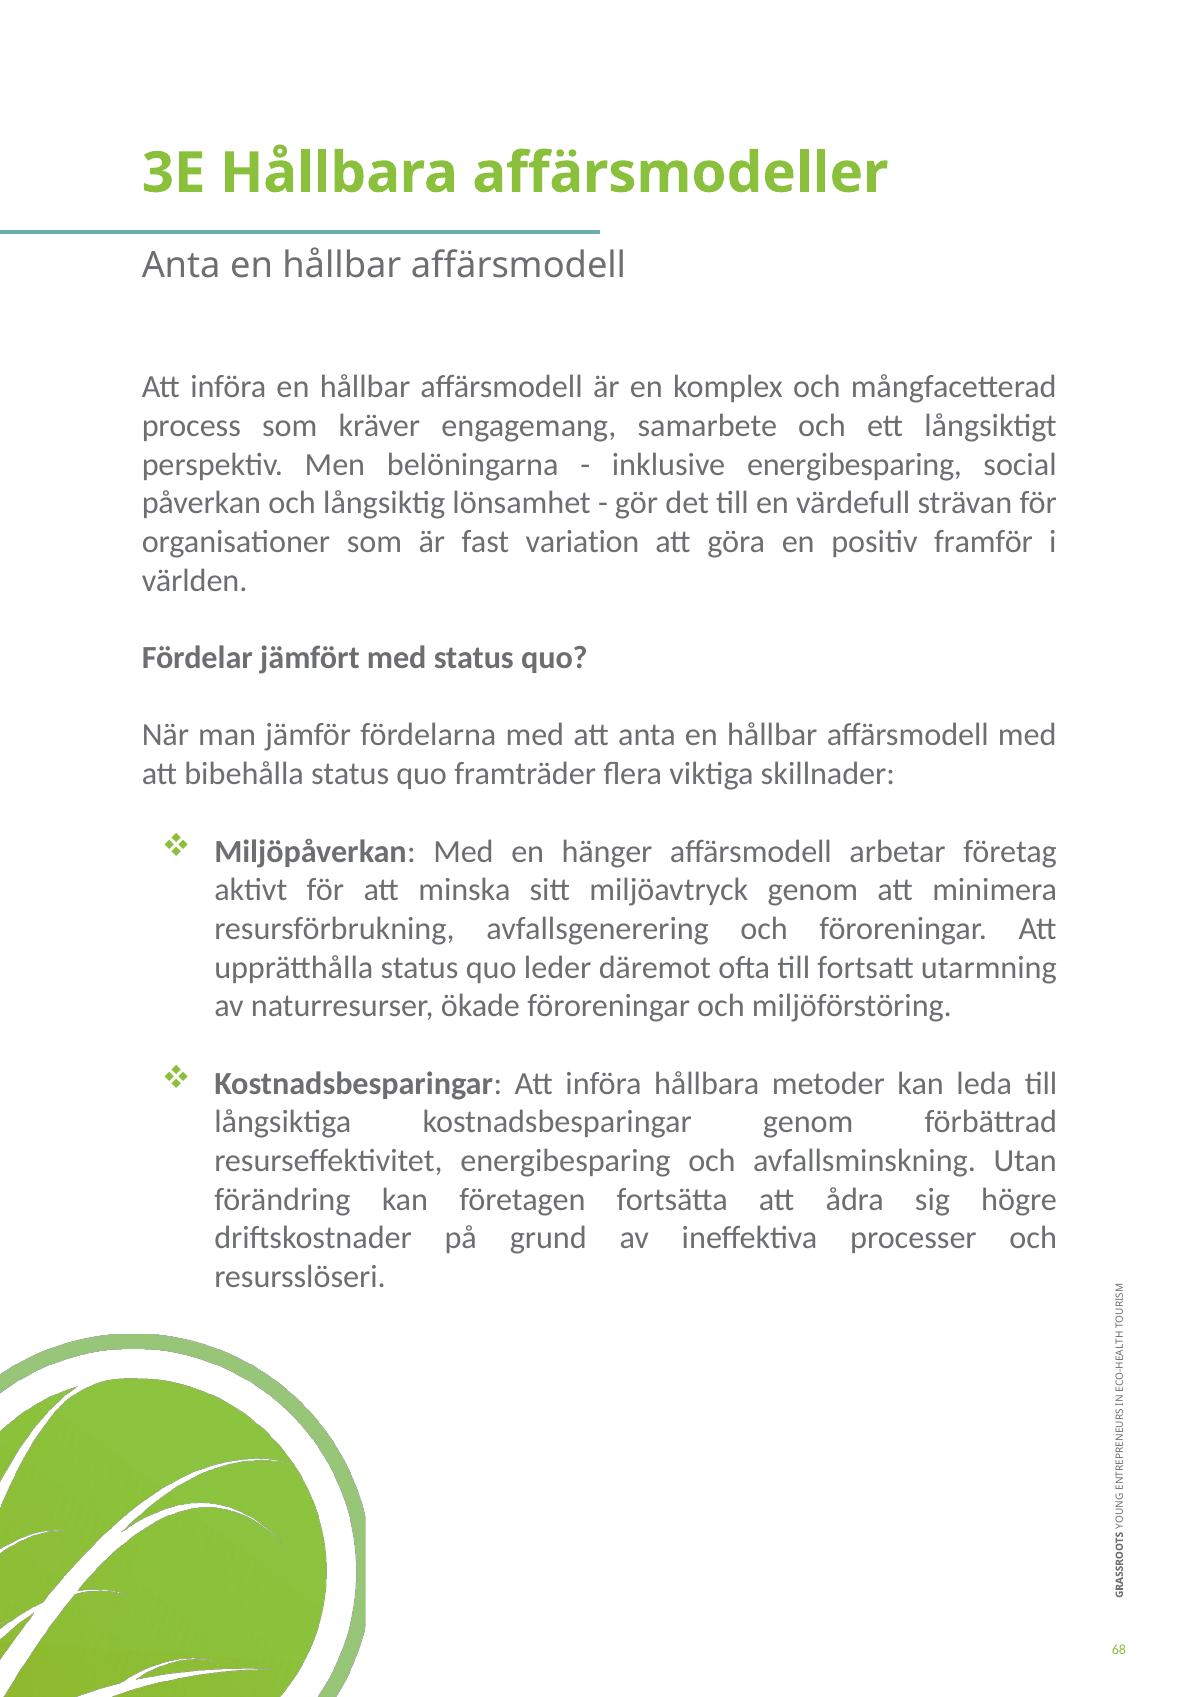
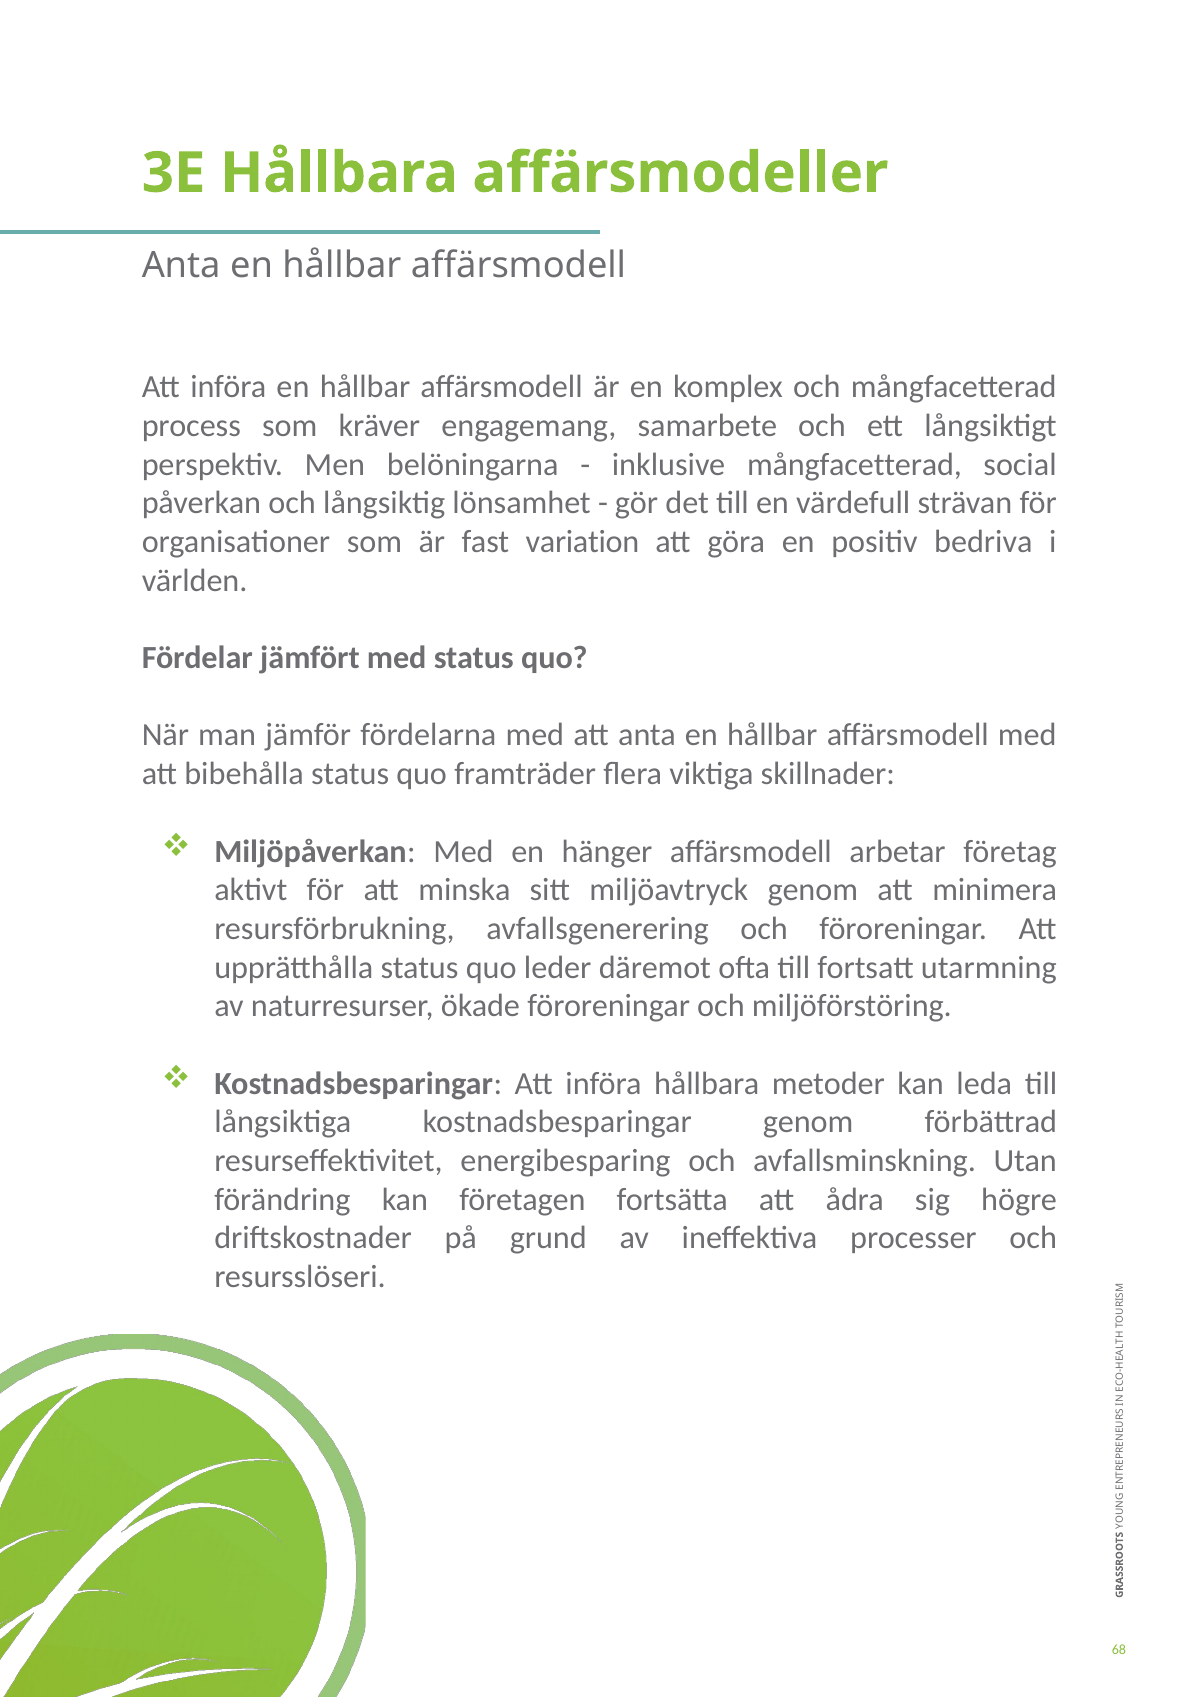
inklusive energibesparing: energibesparing -> mångfacetterad (854, 465)
framför: framför -> bedriva (983, 542)
